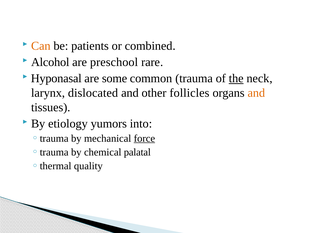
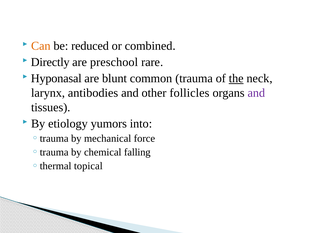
patients: patients -> reduced (90, 46)
Alcohol: Alcohol -> Directly (50, 62)
some: some -> blunt (114, 78)
dislocated: dislocated -> antibodies (93, 93)
and colour: orange -> purple (256, 93)
force underline: present -> none (144, 138)
palatal: palatal -> falling (137, 152)
quality: quality -> topical (88, 166)
